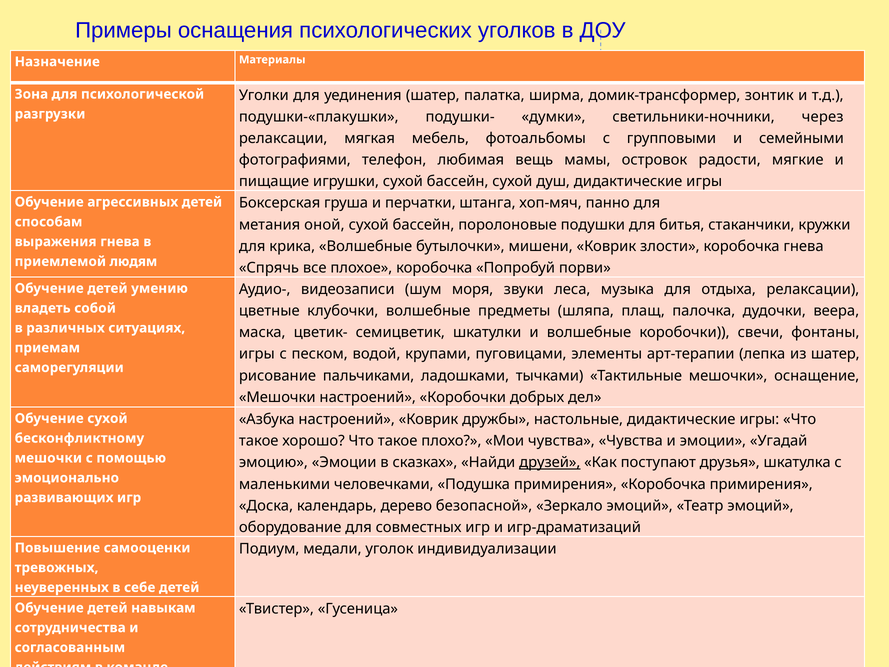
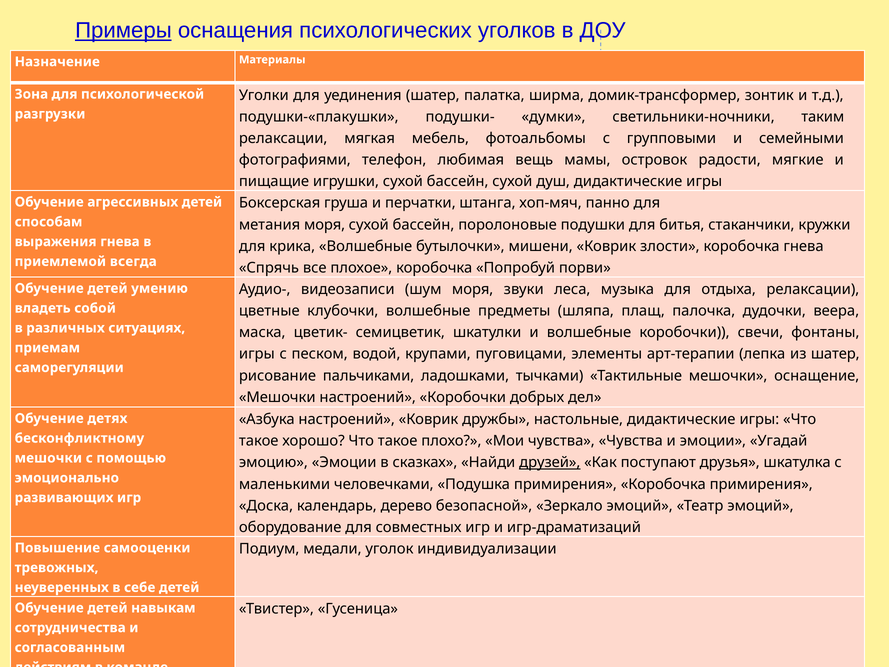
Примеры underline: none -> present (123, 31)
через: через -> таким (823, 117)
метания оной: оной -> моря (325, 225)
людям: людям -> всегда (133, 261)
Обучение сухой: сухой -> детях (107, 418)
